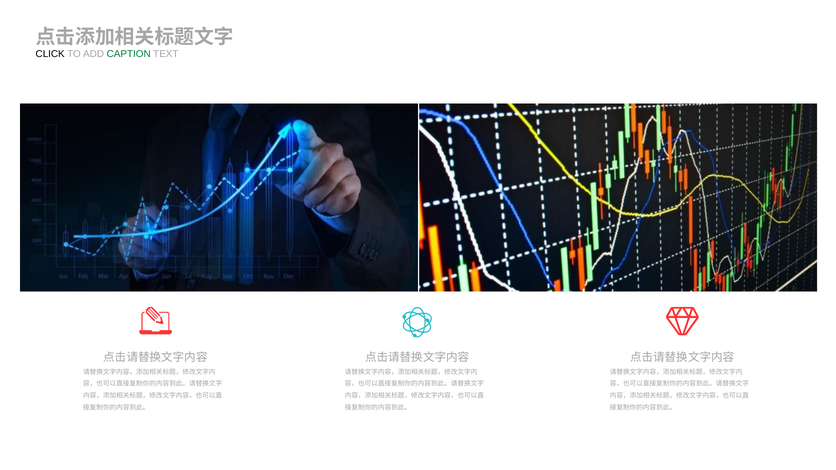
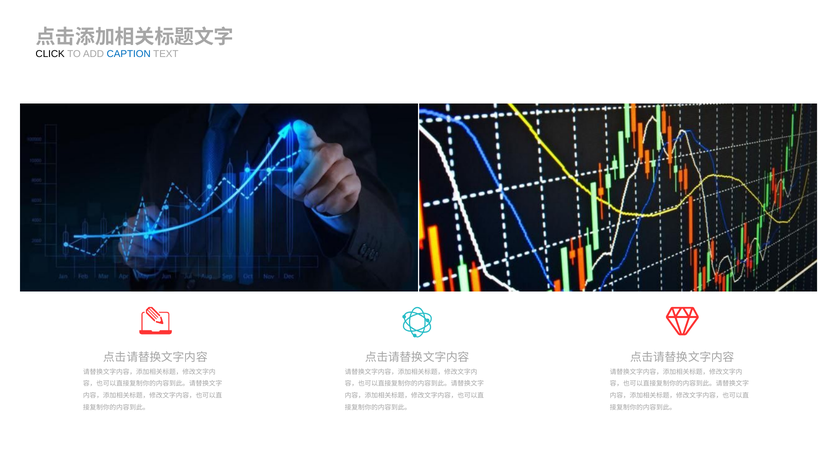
CAPTION colour: green -> blue (129, 54)
